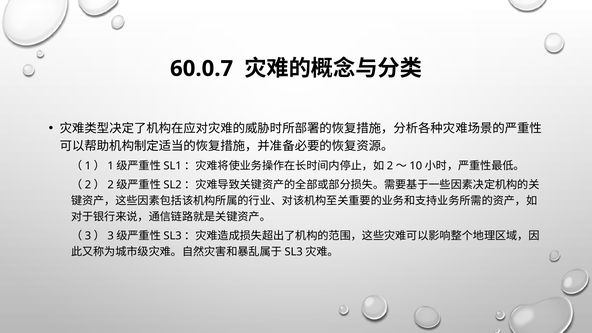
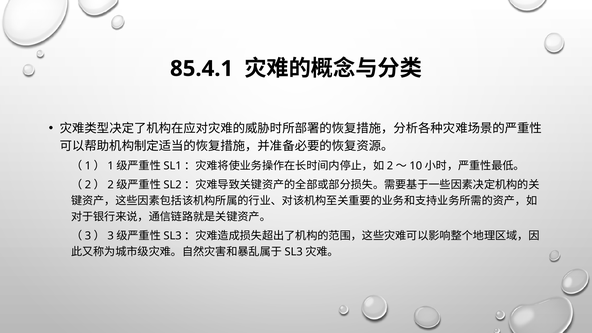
60.0.7: 60.0.7 -> 85.4.1 (202, 69)
